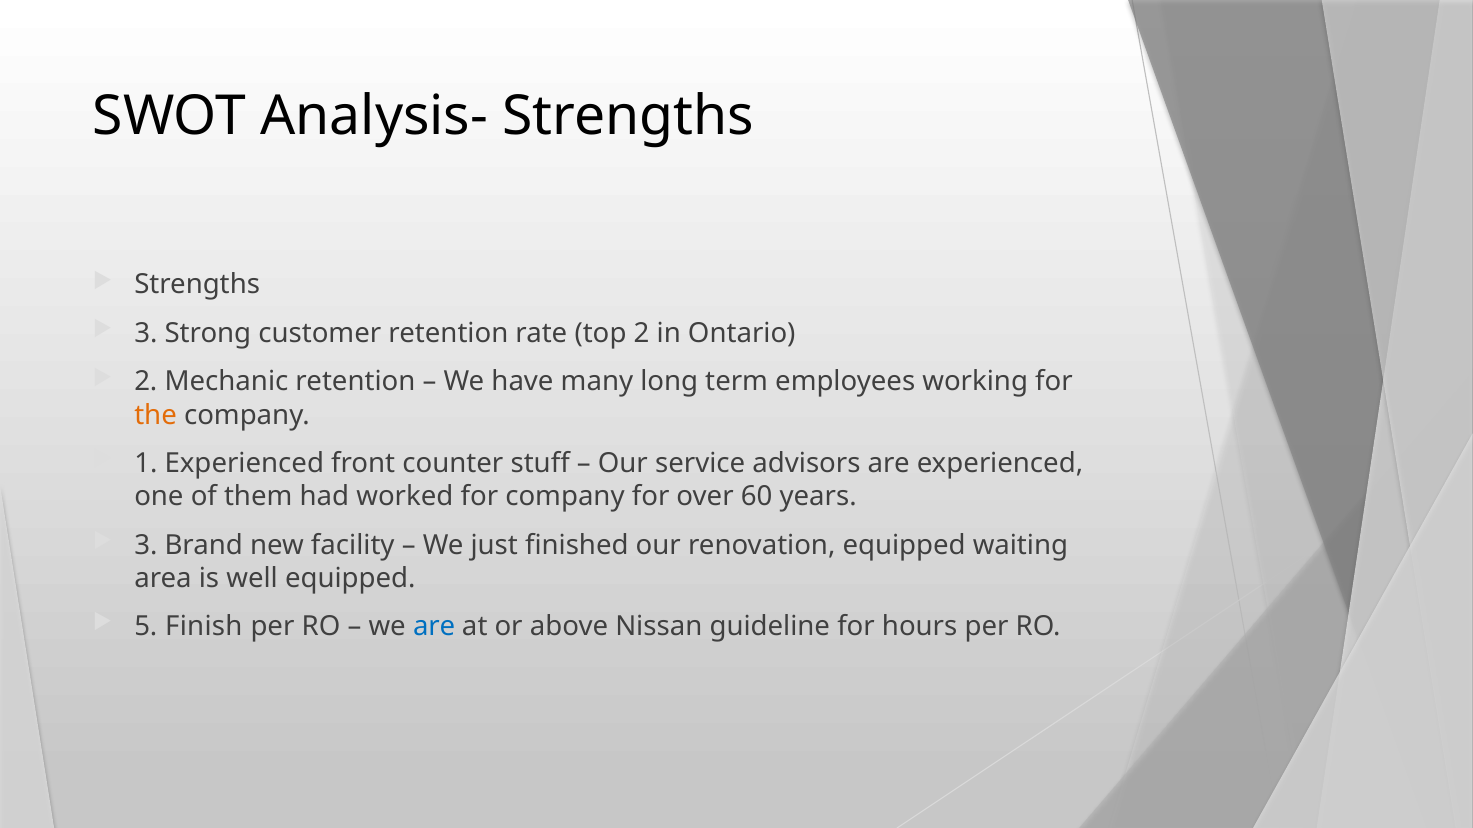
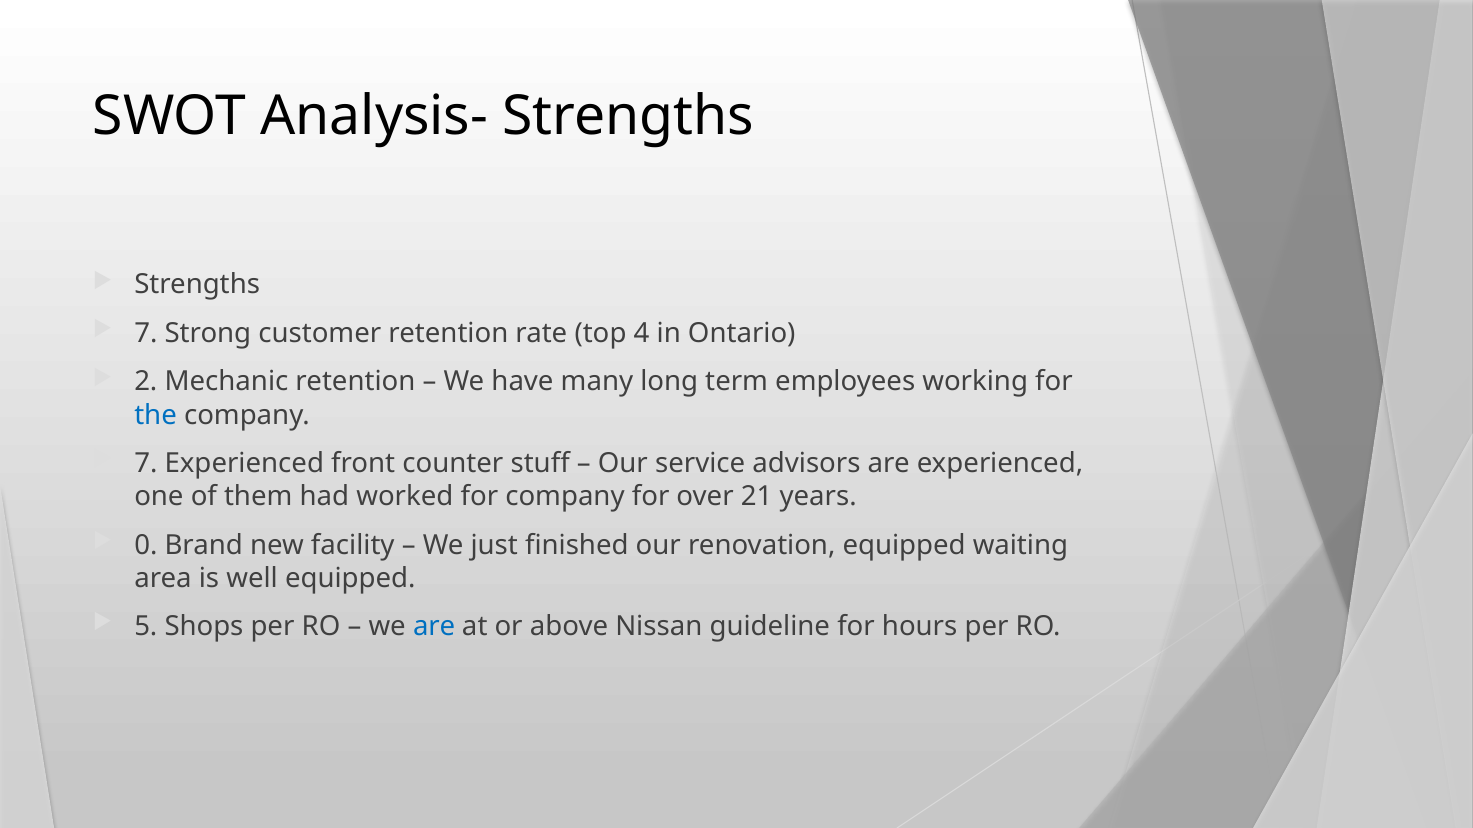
3: 3 -> 7 (146, 334)
top 2: 2 -> 4 (642, 334)
the colour: orange -> blue (156, 415)
1: 1 -> 7 (146, 464)
60: 60 -> 21 (757, 497)
3: 3 -> 0 (146, 545)
Finish: Finish -> Shops (204, 627)
